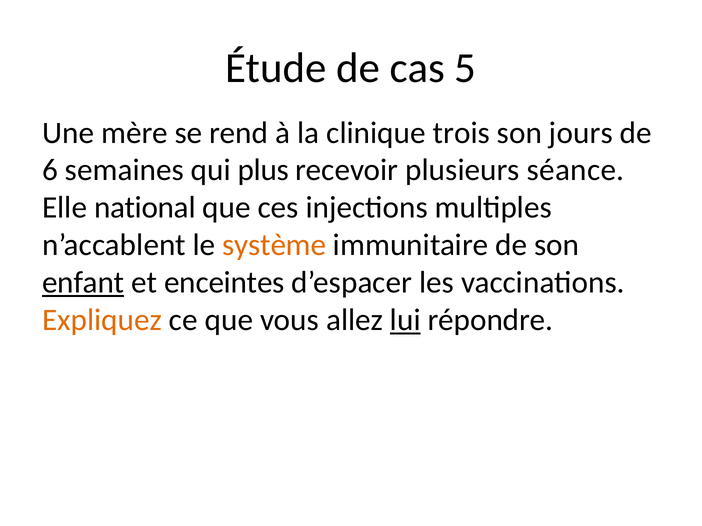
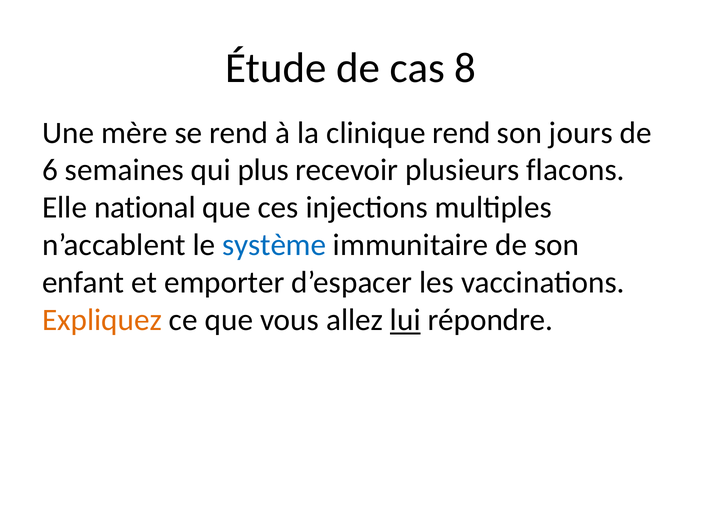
5: 5 -> 8 (465, 68)
clinique trois: trois -> rend (462, 133)
séance: séance -> flacons (576, 170)
système colour: orange -> blue (274, 245)
enfant underline: present -> none (83, 283)
enceintes: enceintes -> emporter (224, 283)
